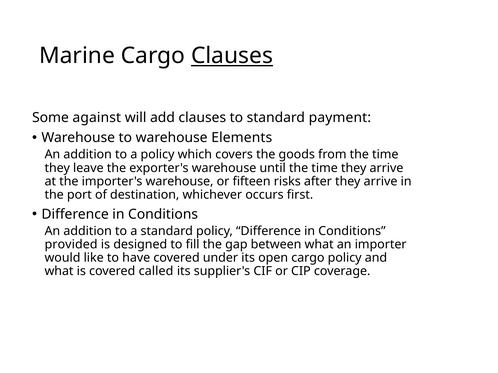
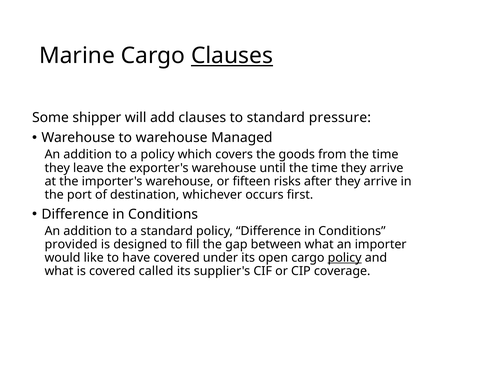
against: against -> shipper (97, 118)
payment: payment -> pressure (340, 118)
Elements: Elements -> Managed (242, 138)
policy underline: none -> present (345, 258)
